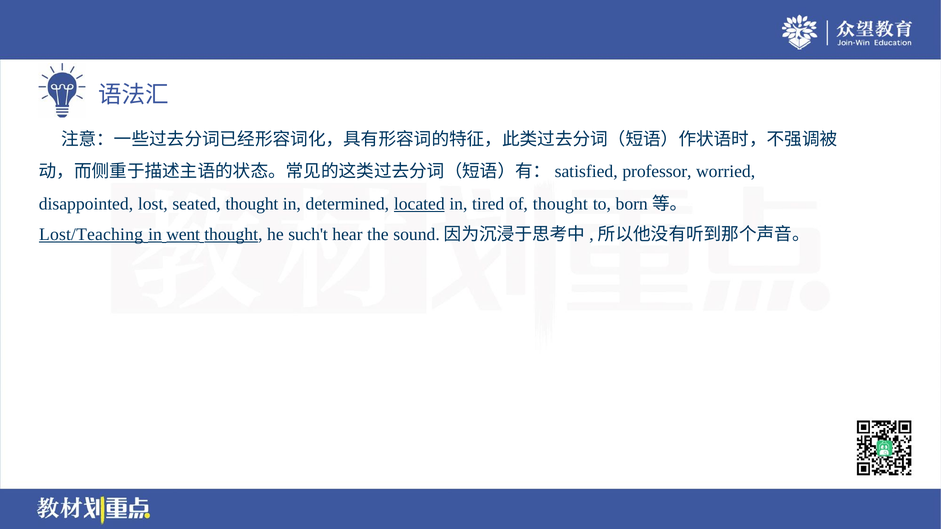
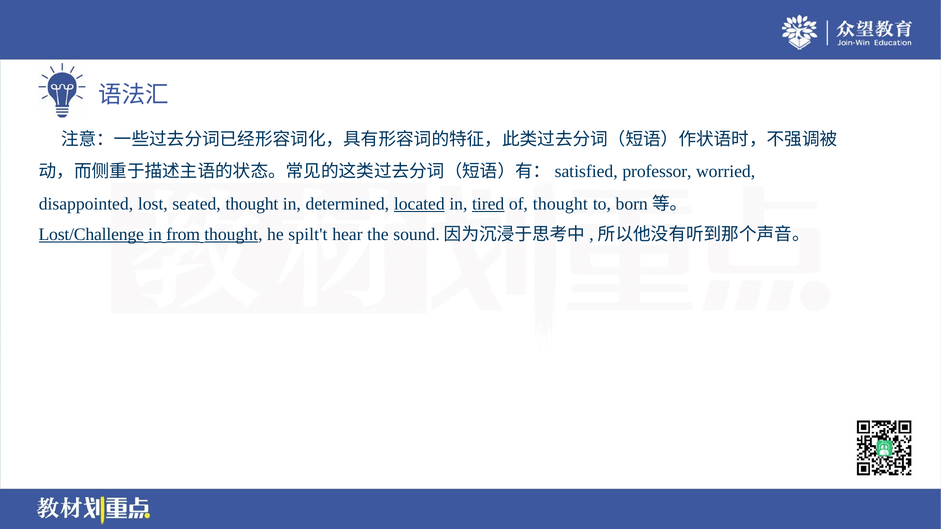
tired underline: none -> present (488, 204)
Lost/Teaching: Lost/Teaching -> Lost/Challenge (91, 234)
went: went -> from (183, 234)
such't: such't -> spilt't (308, 234)
